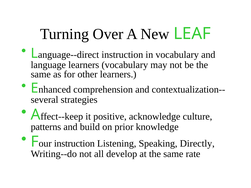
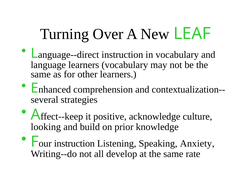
patterns: patterns -> looking (46, 127)
Directly: Directly -> Anxiety (197, 144)
